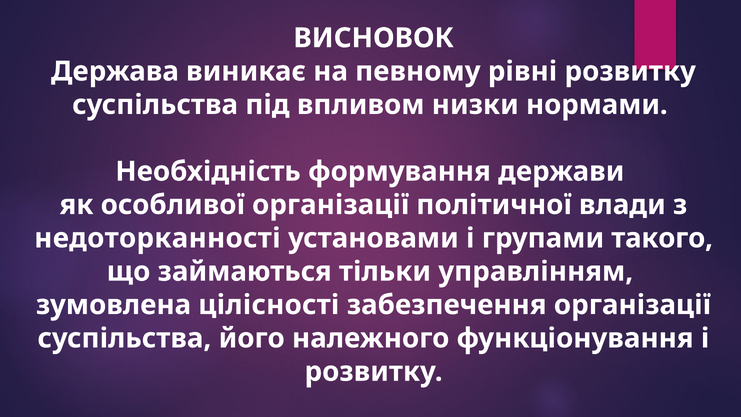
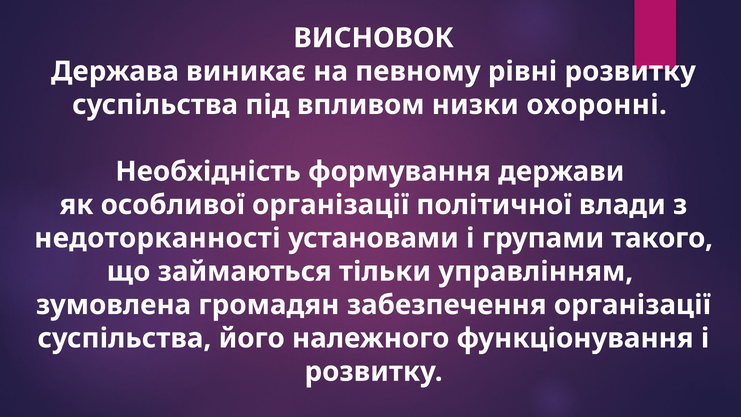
нормами: нормами -> охоронні (597, 105)
цілісності: цілісності -> громадян (269, 305)
